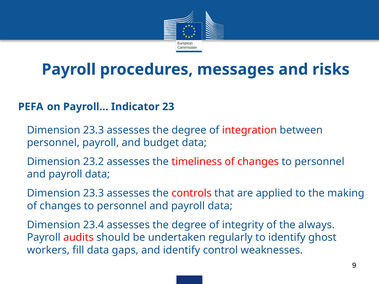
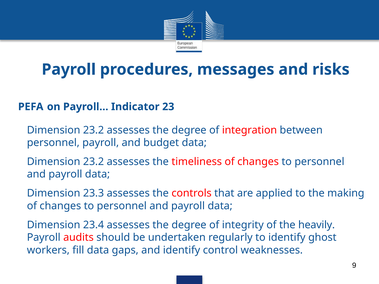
23.3: 23.3 -> 23.2 (94, 130)
always: always -> heavily (317, 225)
